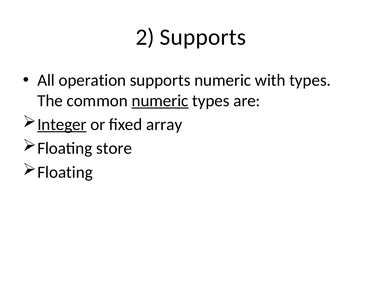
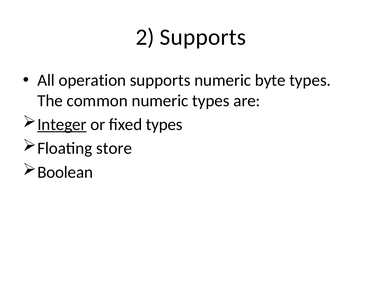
with: with -> byte (270, 80)
numeric underline: present -> none (160, 101)
fixed array: array -> types (164, 124)
Floating: Floating -> Boolean (65, 172)
